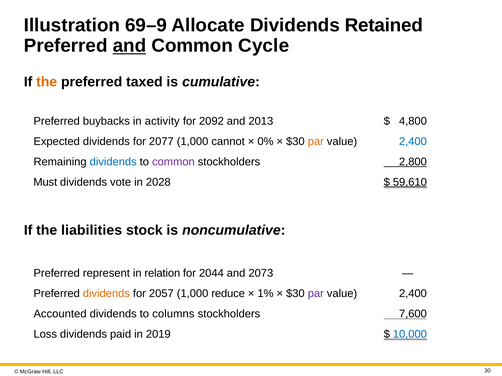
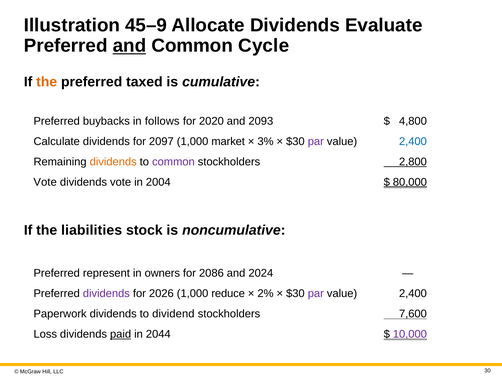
69–9: 69–9 -> 45–9 (146, 25)
Retained: Retained -> Evaluate (384, 25)
activity: activity -> follows (162, 121)
2092: 2092 -> 2020 (211, 121)
2013: 2013 -> 2093 (261, 121)
Expected: Expected -> Calculate (57, 142)
2077: 2077 -> 2097 (161, 142)
cannot: cannot -> market (228, 142)
0%: 0% -> 3% (265, 142)
par colour: orange -> purple (316, 142)
dividends colour: blue -> orange (113, 162)
Must: Must -> Vote (45, 182)
2028: 2028 -> 2004 (158, 182)
59,610: 59,610 -> 80,000 (410, 182)
relation: relation -> owners (162, 274)
2044: 2044 -> 2086 (211, 274)
2073: 2073 -> 2024 (261, 274)
dividends colour: orange -> purple (106, 294)
2057: 2057 -> 2026 (161, 294)
1%: 1% -> 2% (265, 294)
Accounted: Accounted -> Paperwork (60, 314)
columns: columns -> dividend (173, 314)
paid underline: none -> present (121, 335)
2019: 2019 -> 2044 (158, 335)
10,000 colour: blue -> purple (410, 335)
